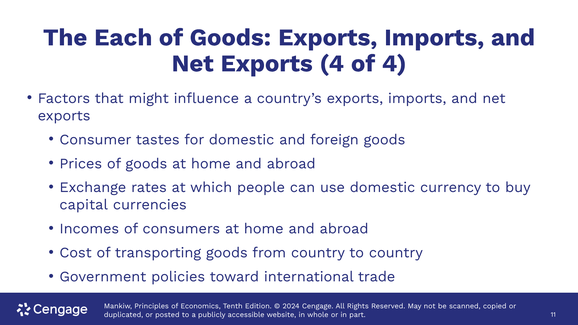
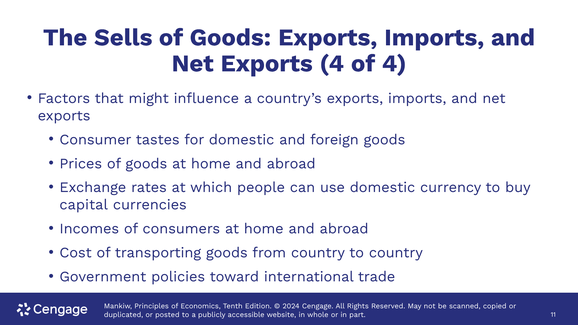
Each: Each -> Sells (123, 37)
